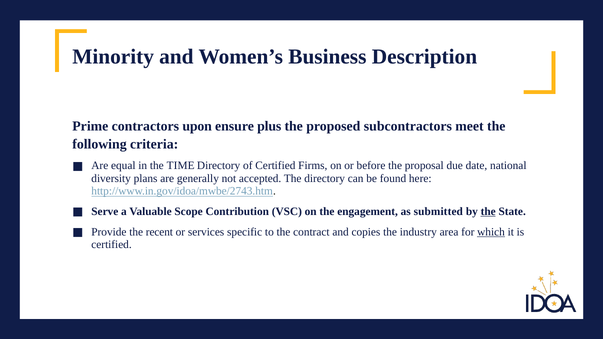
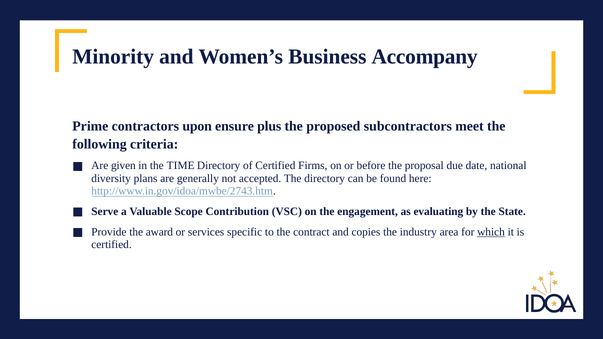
Description: Description -> Accompany (425, 57)
equal: equal -> given (123, 166)
submitted: submitted -> evaluating (438, 212)
the underline: present -> none (488, 212)
recent: recent -> award (159, 232)
